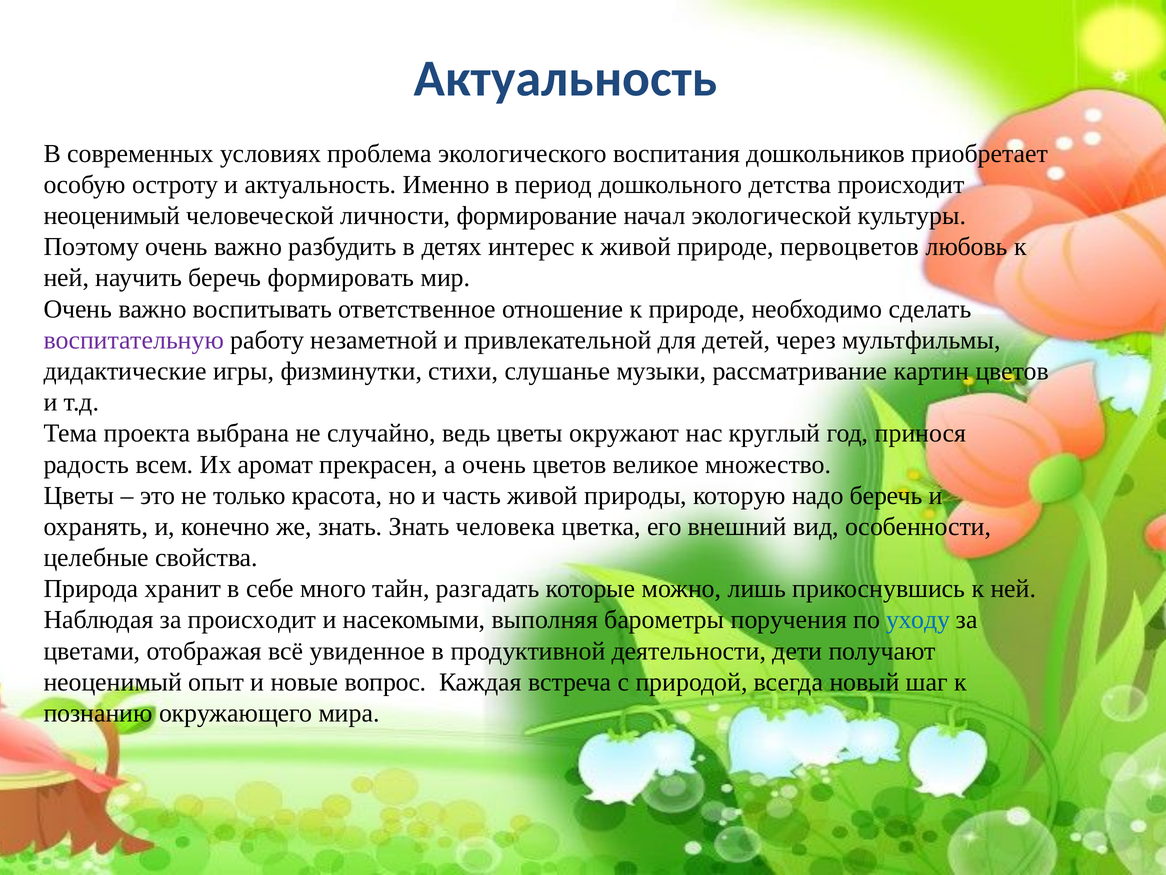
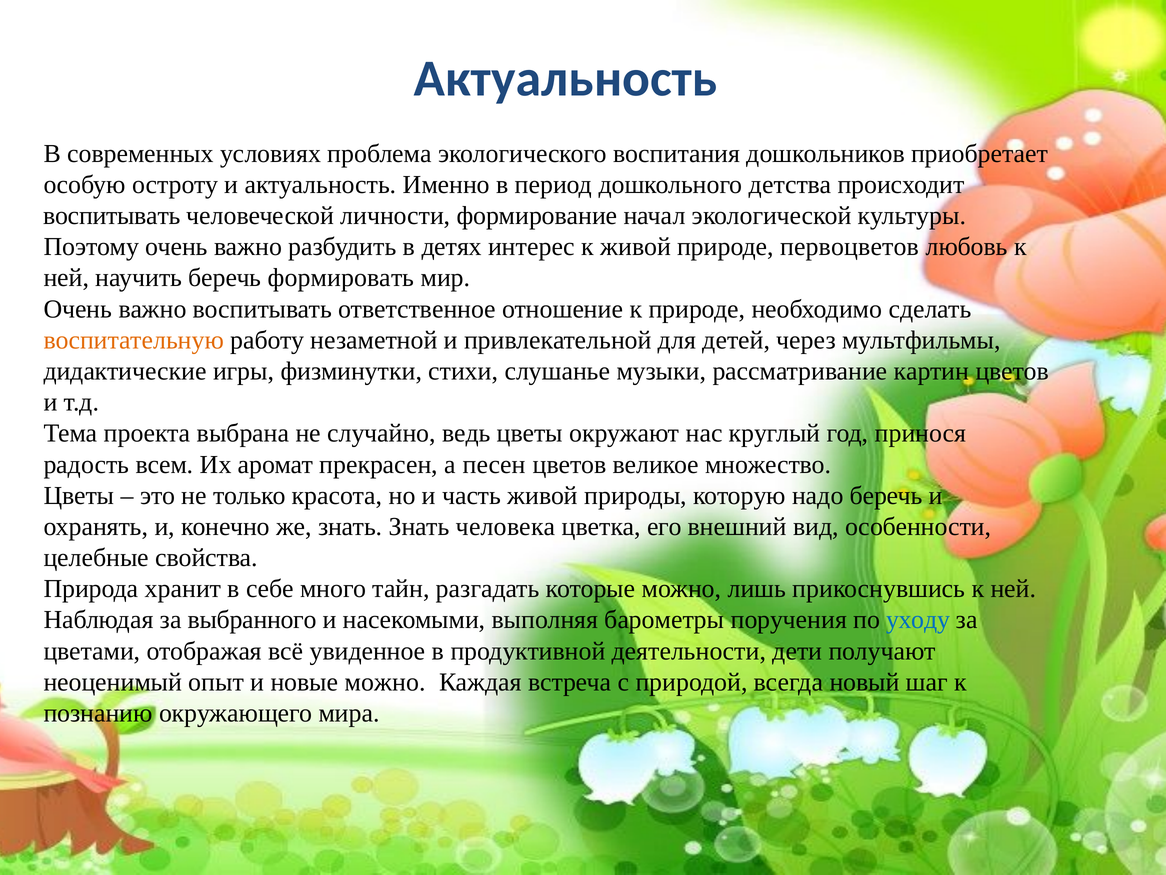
неоценимый: неоценимый -> воспитывать (112, 216)
воспитательную colour: purple -> orange (134, 340)
а очень: очень -> песен (494, 464)
за происходит: происходит -> выбранного (252, 620)
новые вопрос: вопрос -> можно (385, 682)
